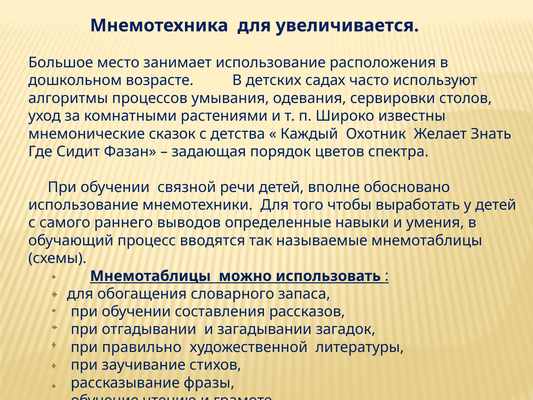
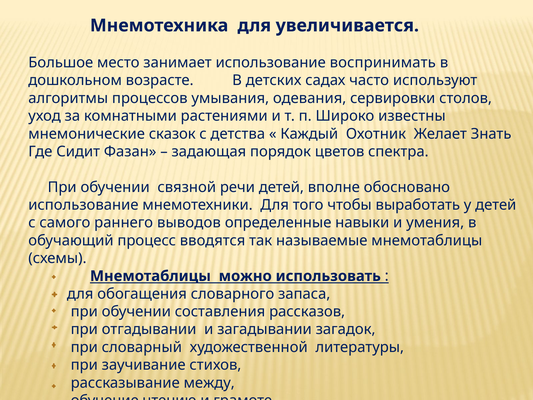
расположения: расположения -> воспринимать (383, 63)
правильно: правильно -> словарный (142, 347)
фразы: фразы -> между (209, 383)
